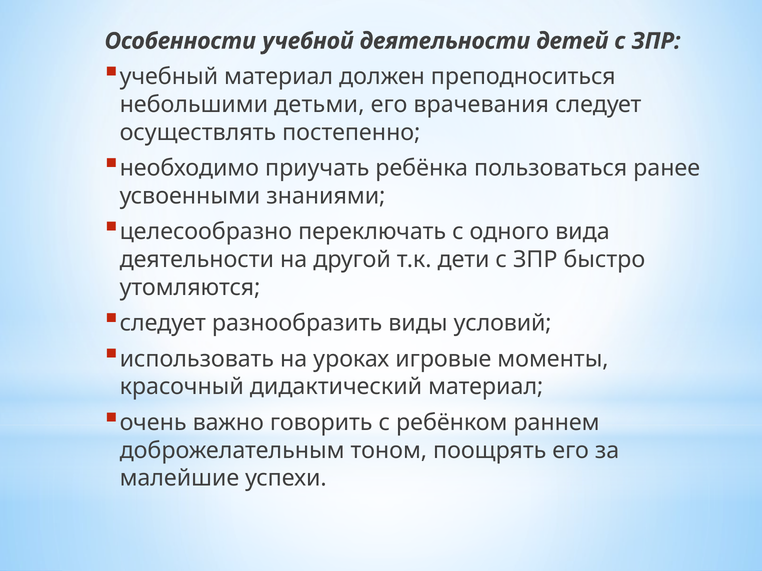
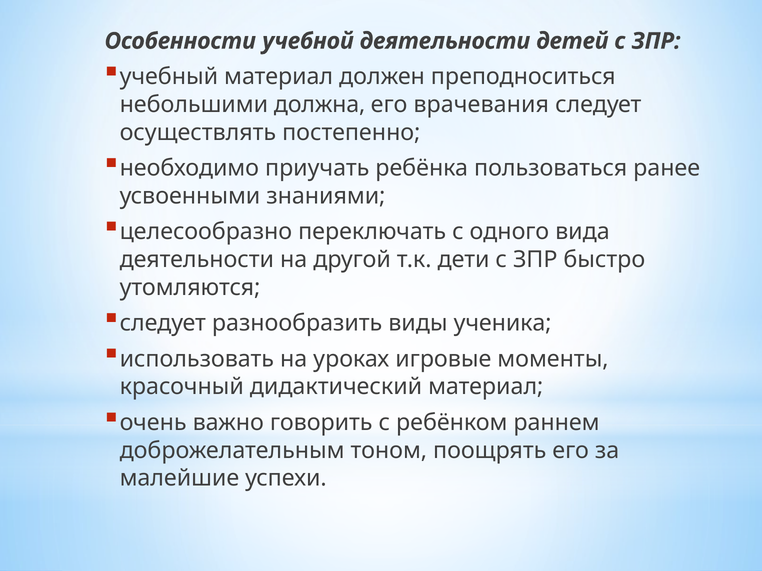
детьми: детьми -> должна (320, 105)
условий: условий -> ученика (503, 324)
